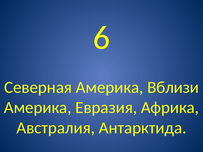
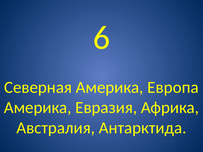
Вблизи: Вблизи -> Европа (173, 87)
